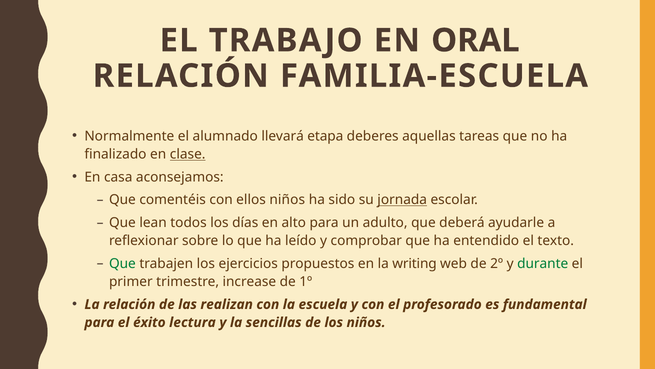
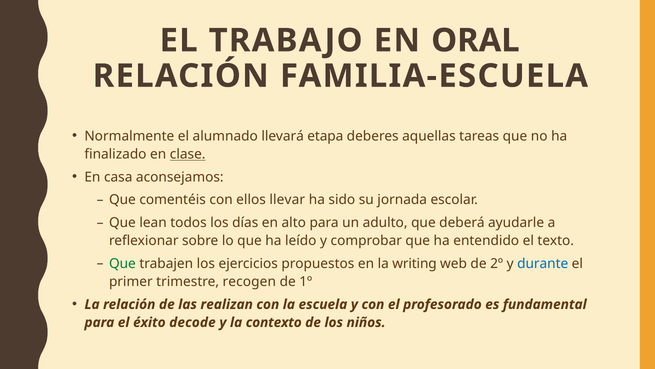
ellos niños: niños -> llevar (287, 200)
jornada underline: present -> none (402, 200)
durante colour: green -> blue (543, 263)
increase: increase -> recogen (249, 281)
lectura: lectura -> decode (192, 322)
sencillas: sencillas -> contexto (274, 322)
